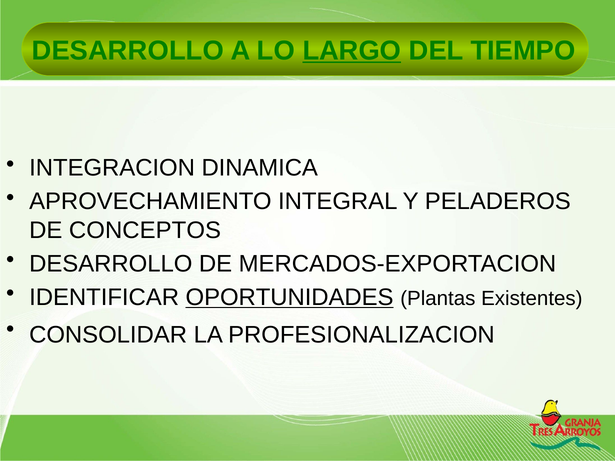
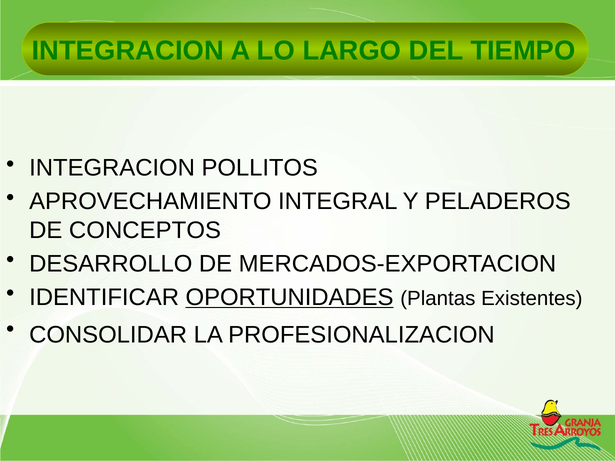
DESARROLLO: DESARROLLO -> INTEGRACION (128, 51)
LARGO underline: present -> none (352, 51)
DINAMICA: DINAMICA -> POLLITOS (260, 168)
